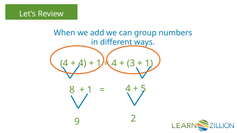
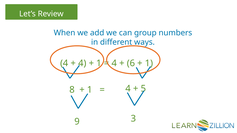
3: 3 -> 6 (131, 63)
2: 2 -> 3 (133, 119)
